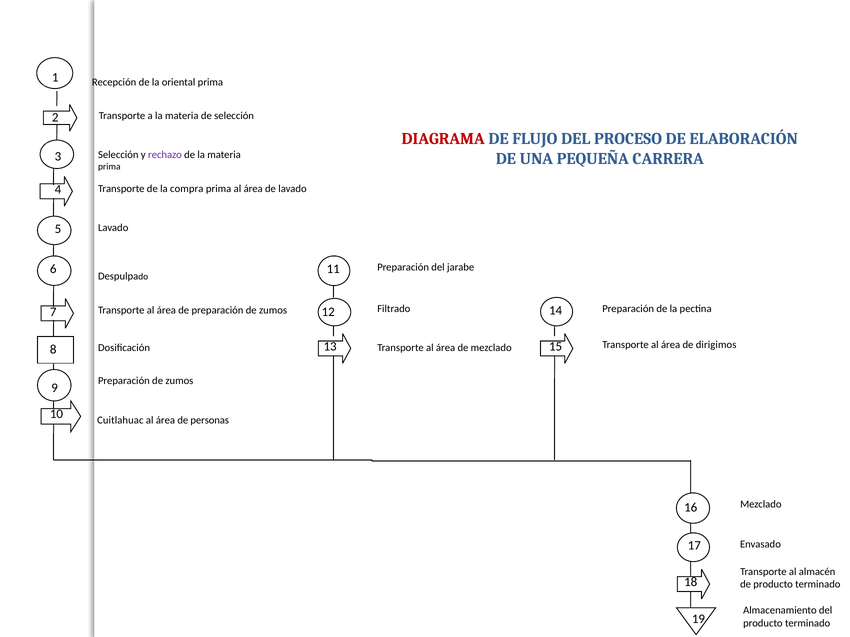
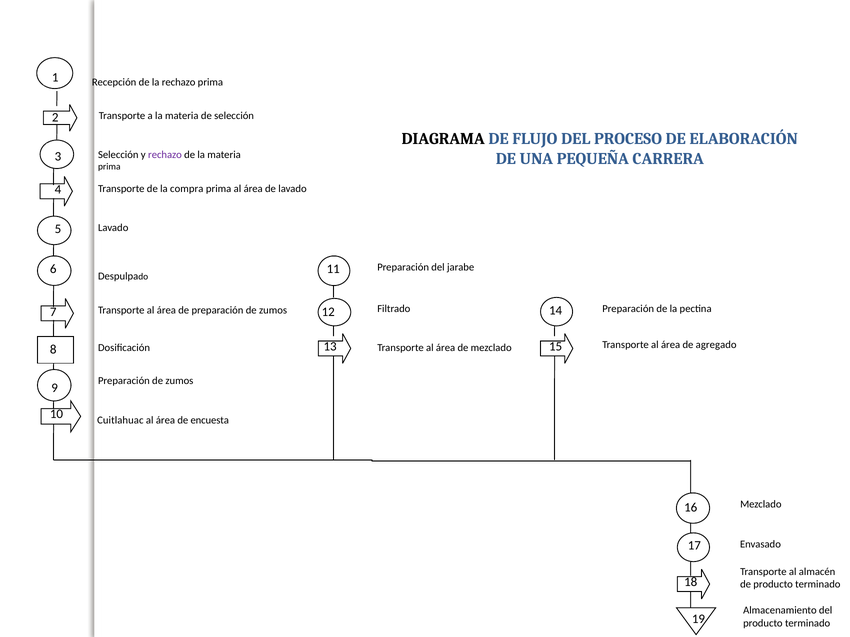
la oriental: oriental -> rechazo (179, 82)
DIAGRAMA colour: red -> black (443, 139)
dirigimos: dirigimos -> agregado (716, 345)
personas: personas -> encuesta (210, 421)
